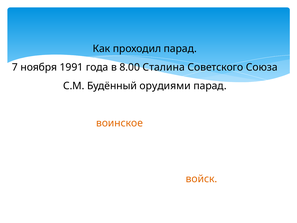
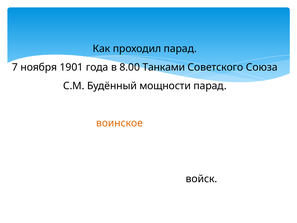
1991: 1991 -> 1901 (71, 67)
8.00 Сталина: Сталина -> Танками (164, 67)
орудиями: орудиями -> мощности (165, 86)
войск colour: orange -> black (202, 179)
